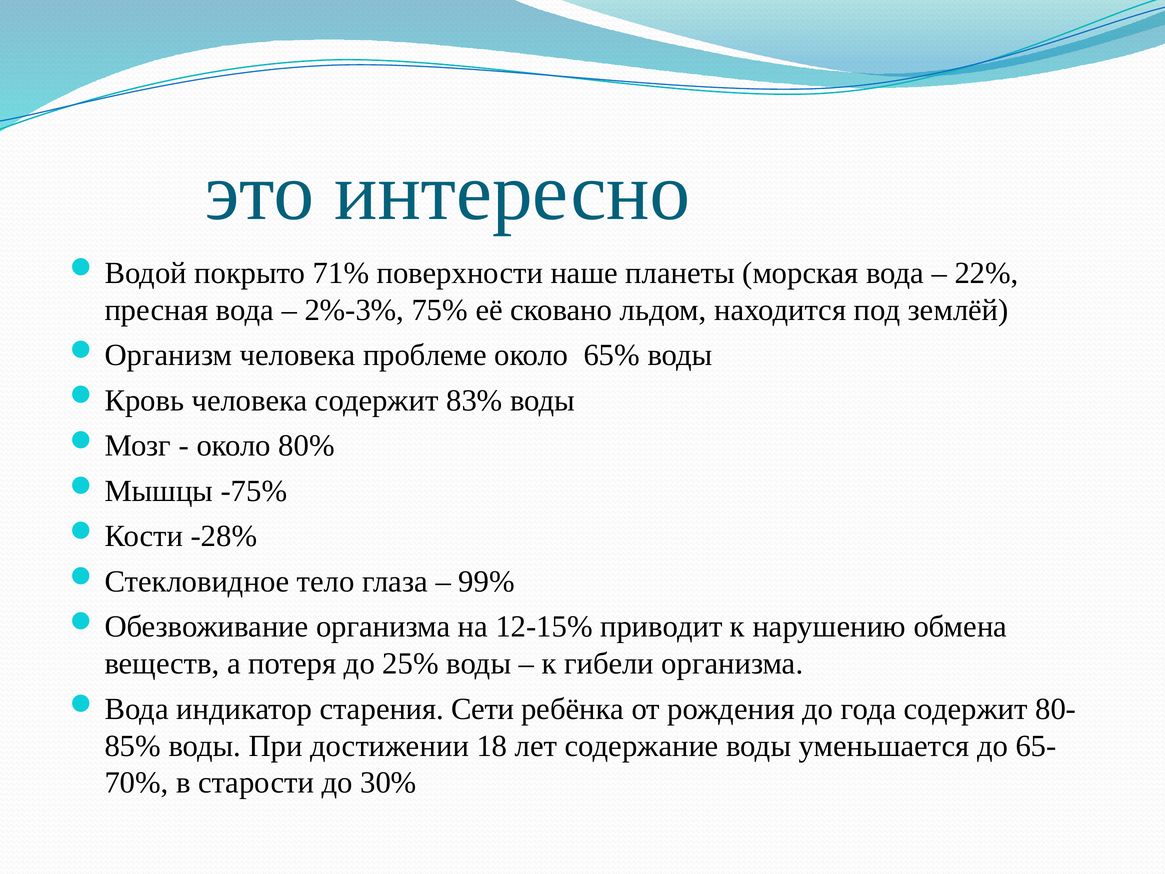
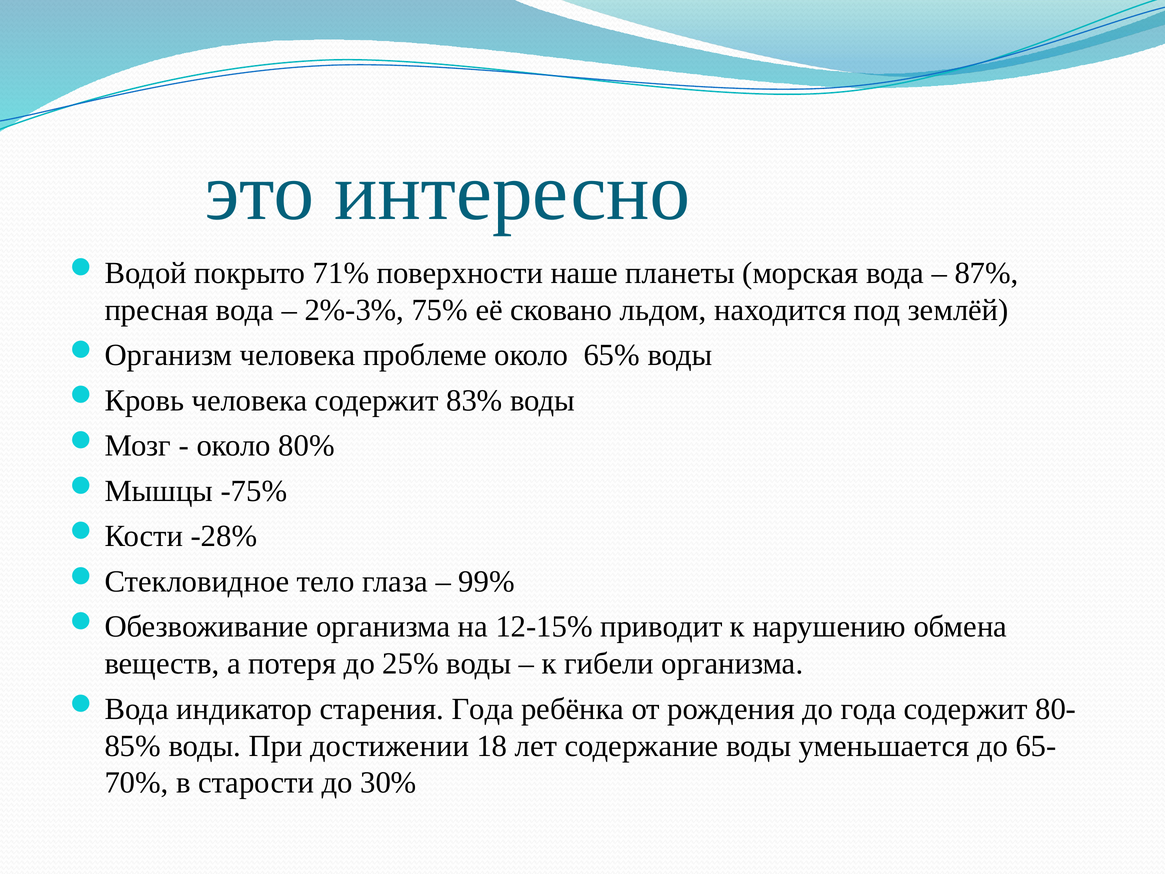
22%: 22% -> 87% (987, 273)
старения Сети: Сети -> Года (483, 709)
